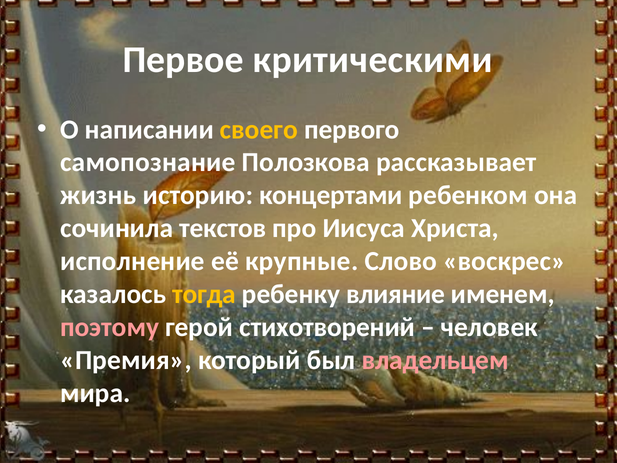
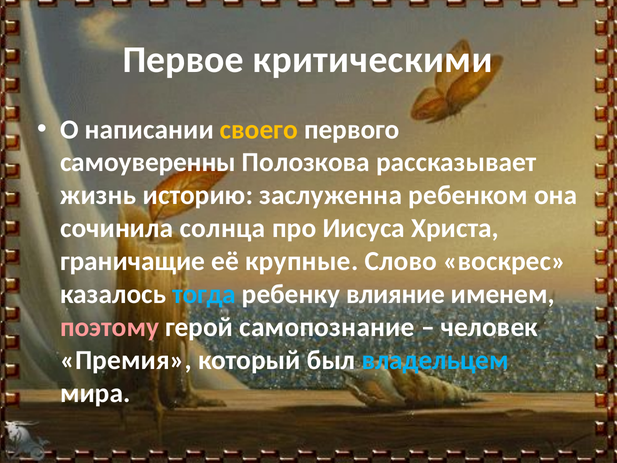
самопознание: самопознание -> самоуверенны (148, 162)
концертами: концертами -> заслуженна (331, 195)
текстов: текстов -> солнца (223, 228)
исполнение: исполнение -> граничащие (133, 261)
тогда colour: yellow -> light blue (204, 294)
стихотворений: стихотворений -> самопознание (327, 327)
владельцем colour: pink -> light blue (435, 360)
